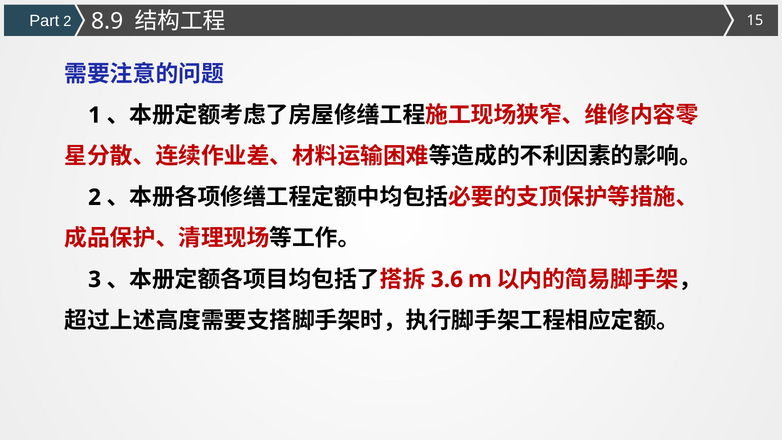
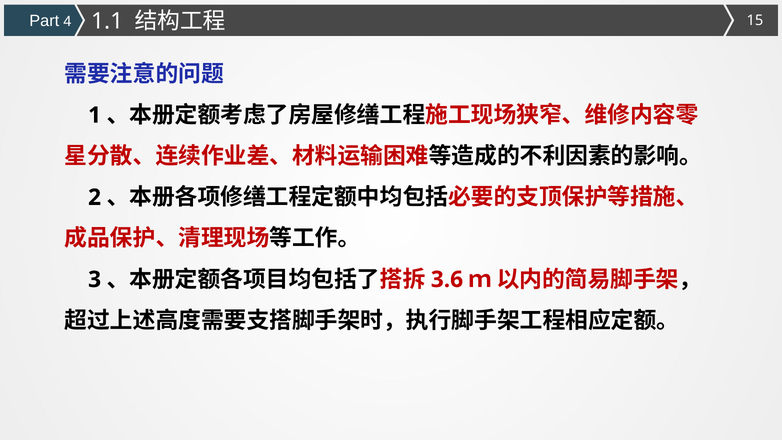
Part 2: 2 -> 4 (67, 21)
8.9: 8.9 -> 1.1 (107, 21)
